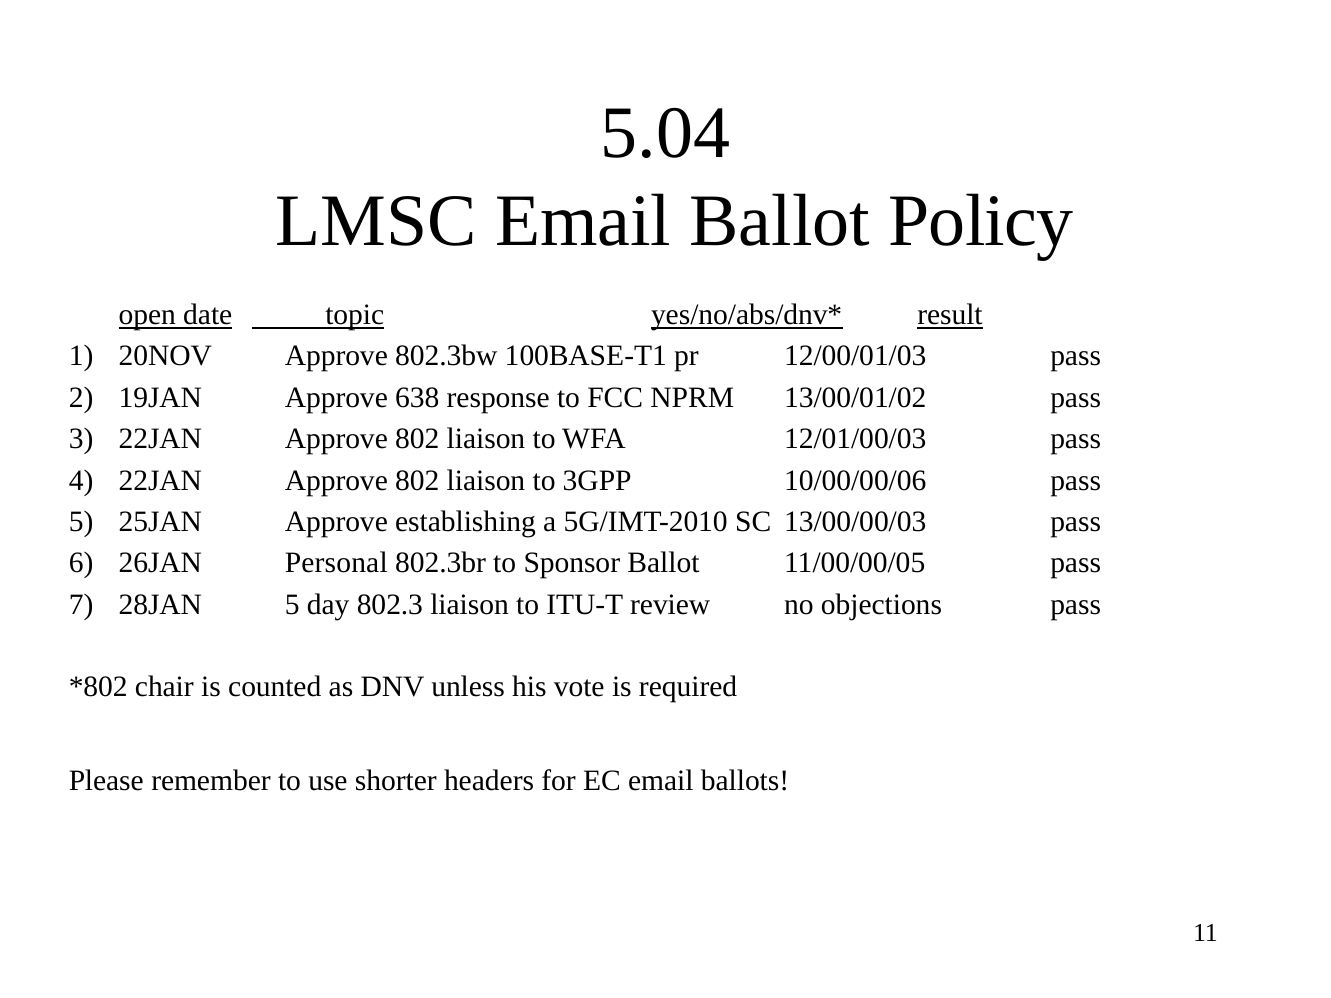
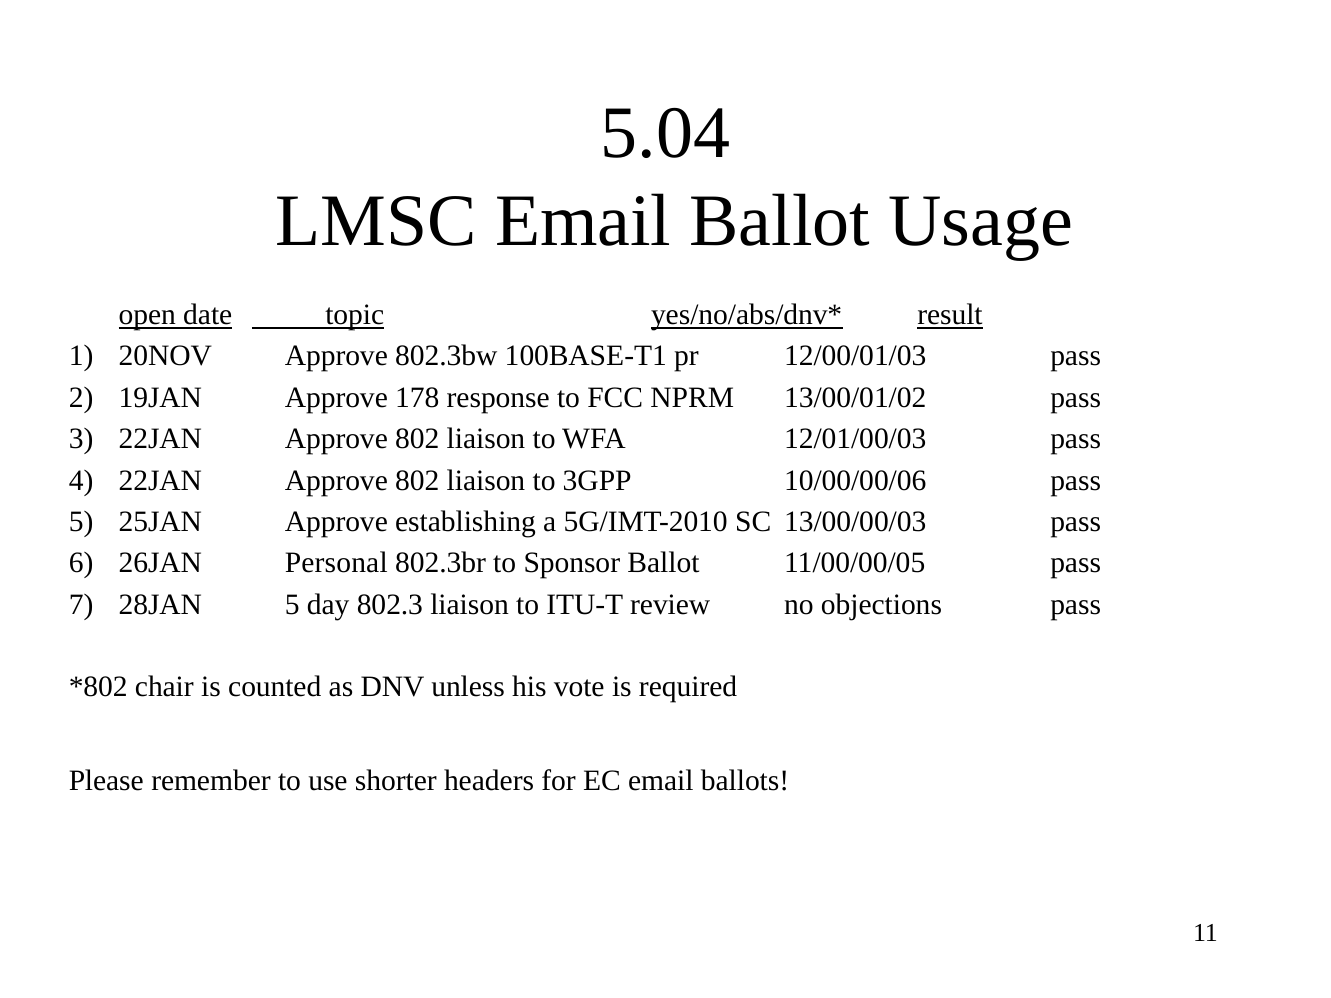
Policy: Policy -> Usage (981, 221)
638: 638 -> 178 (417, 398)
